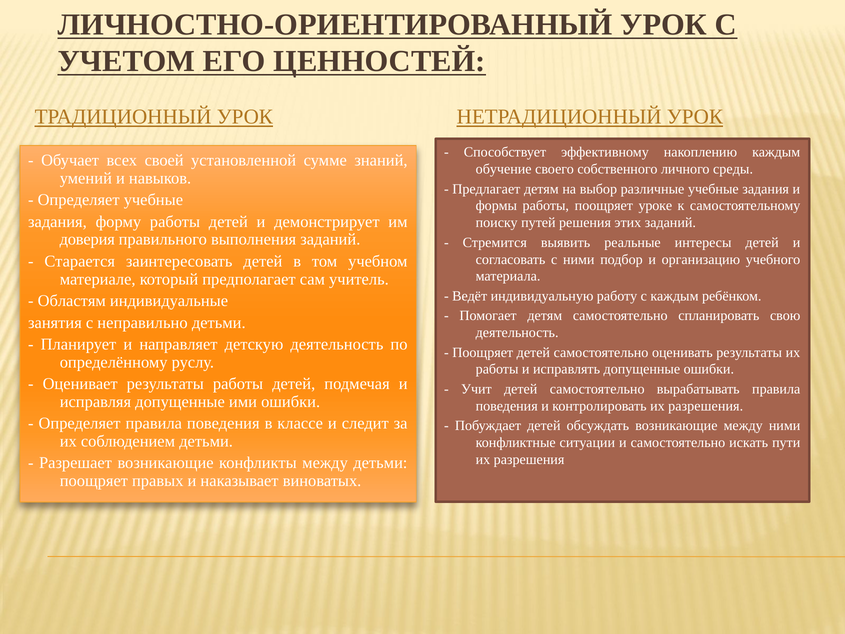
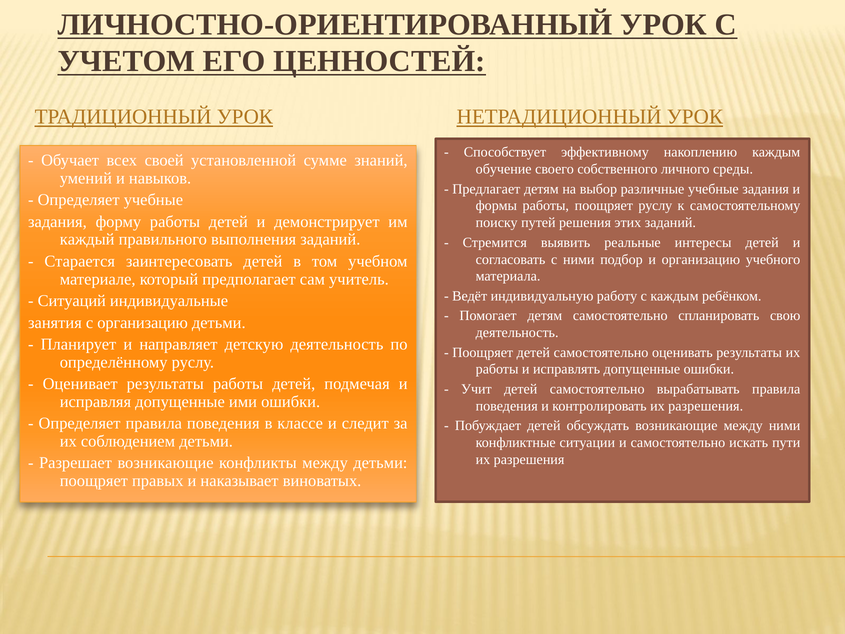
поощряет уроке: уроке -> руслу (655, 206)
доверия: доверия -> каждый (87, 239)
Областям: Областям -> Ситуаций (72, 301)
с неправильно: неправильно -> организацию (143, 322)
